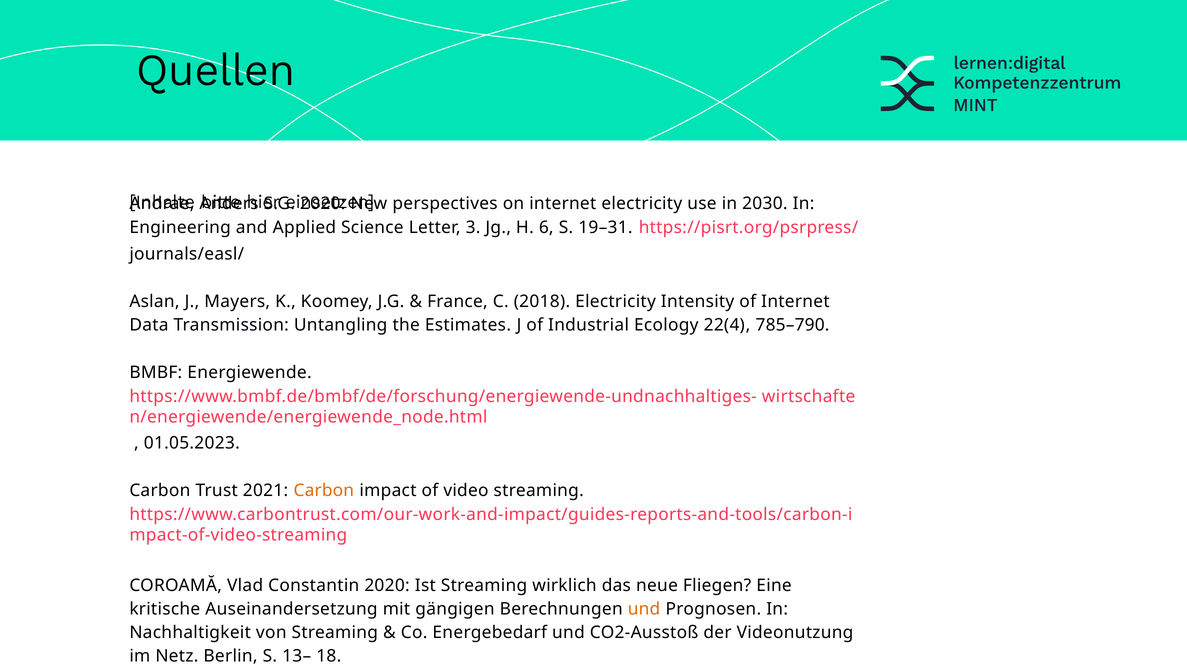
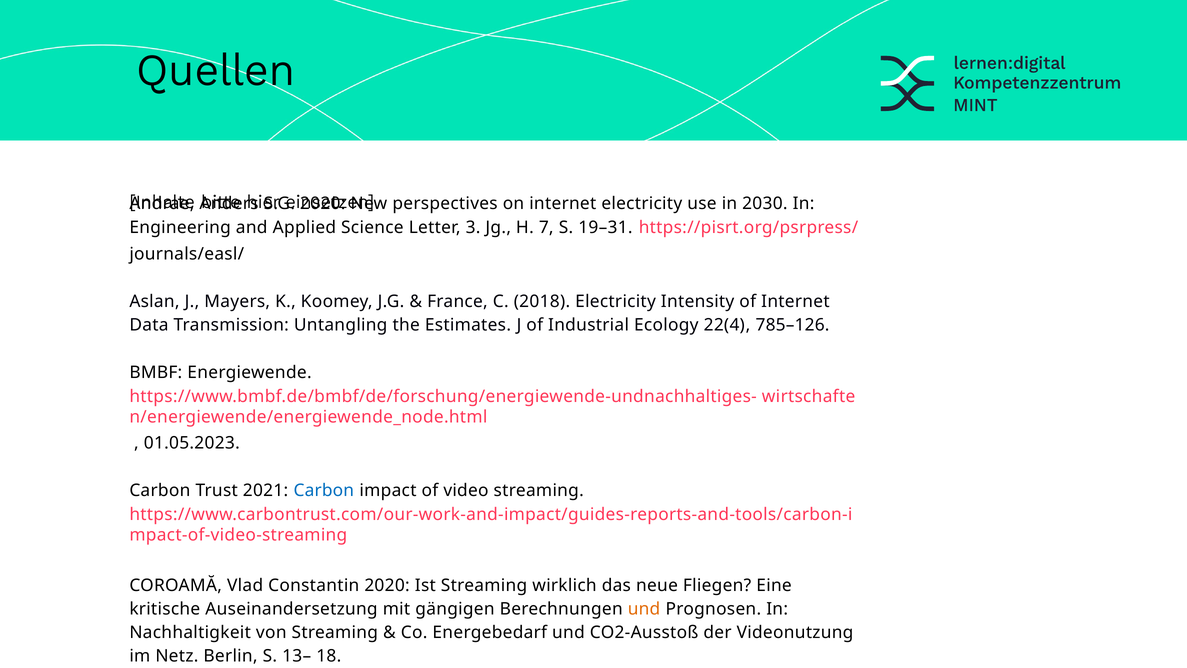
6: 6 -> 7 (546, 228)
785–790: 785–790 -> 785–126 (793, 325)
Carbon colour: orange -> blue (324, 491)
